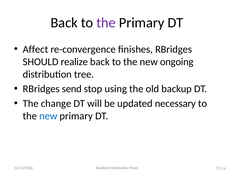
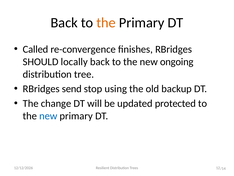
the colour: purple -> orange (106, 23)
Affect: Affect -> Called (36, 49)
realize: realize -> locally (74, 62)
necessary: necessary -> protected (175, 103)
